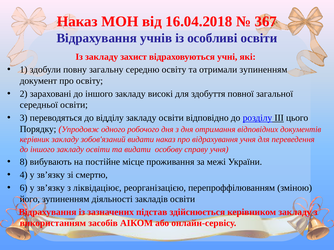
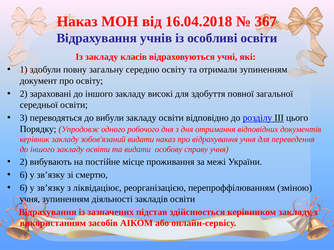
захист: захист -> класів (134, 57)
відділу: відділу -> вибули (110, 118)
8: 8 -> 2 (24, 162)
4: 4 -> 6 (24, 175)
його: його -> учня (30, 199)
